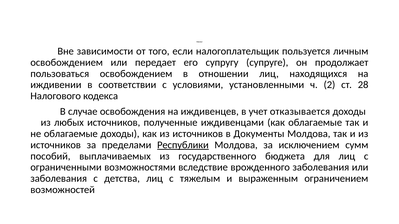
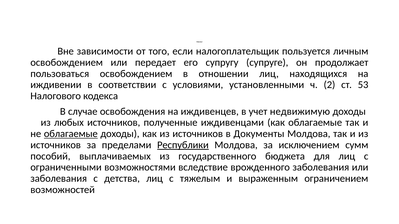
28: 28 -> 53 (363, 85)
отказывается: отказывается -> недвижимую (300, 112)
облагаемые underline: none -> present (71, 134)
